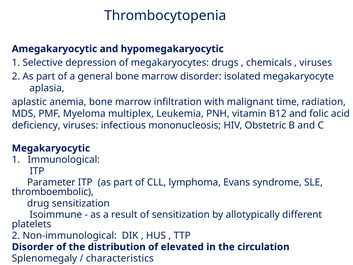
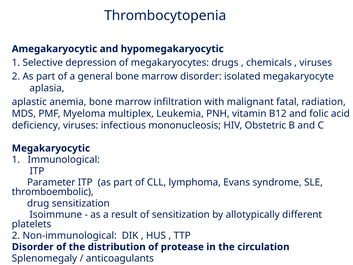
time: time -> fatal (288, 102)
elevated: elevated -> protease (182, 247)
characteristics: characteristics -> anticoagulants (120, 258)
